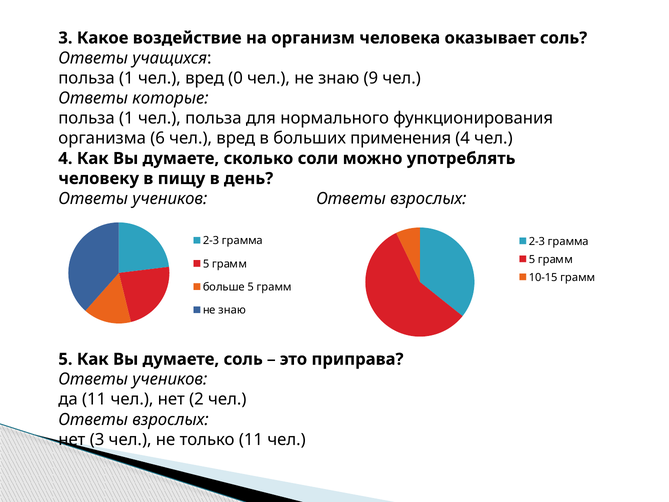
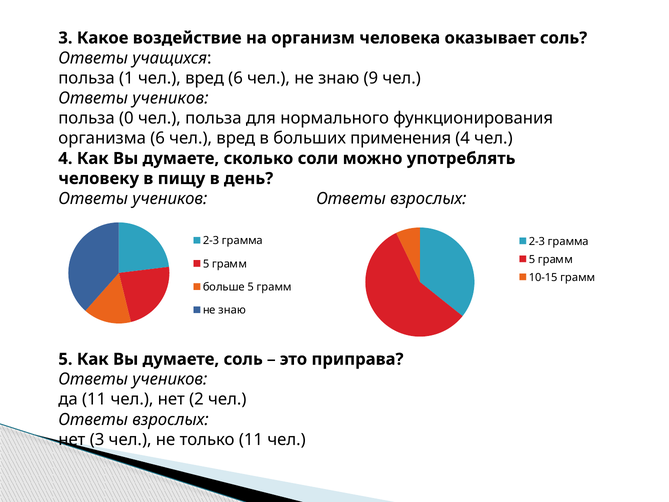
вред 0: 0 -> 6 (236, 78)
которые: которые -> учеников (170, 98)
1: 1 -> 0 (126, 118)
